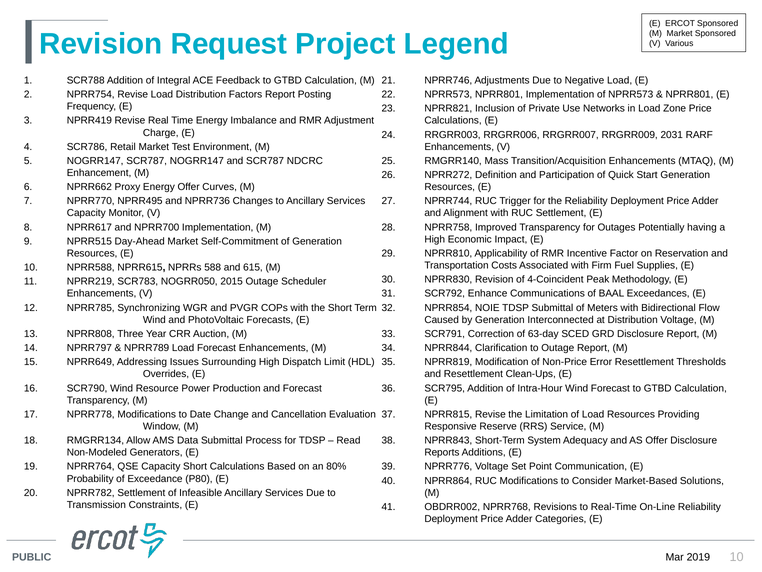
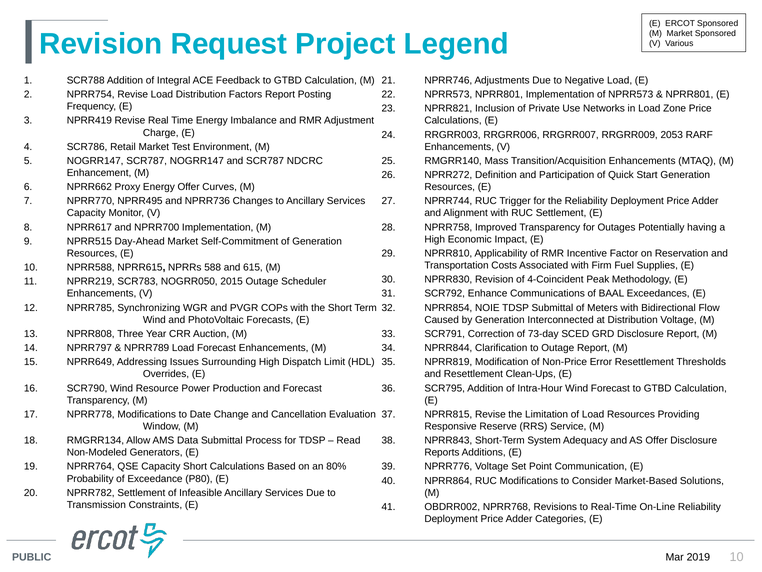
2031: 2031 -> 2053 (672, 135)
63-day: 63-day -> 73-day (543, 334)
